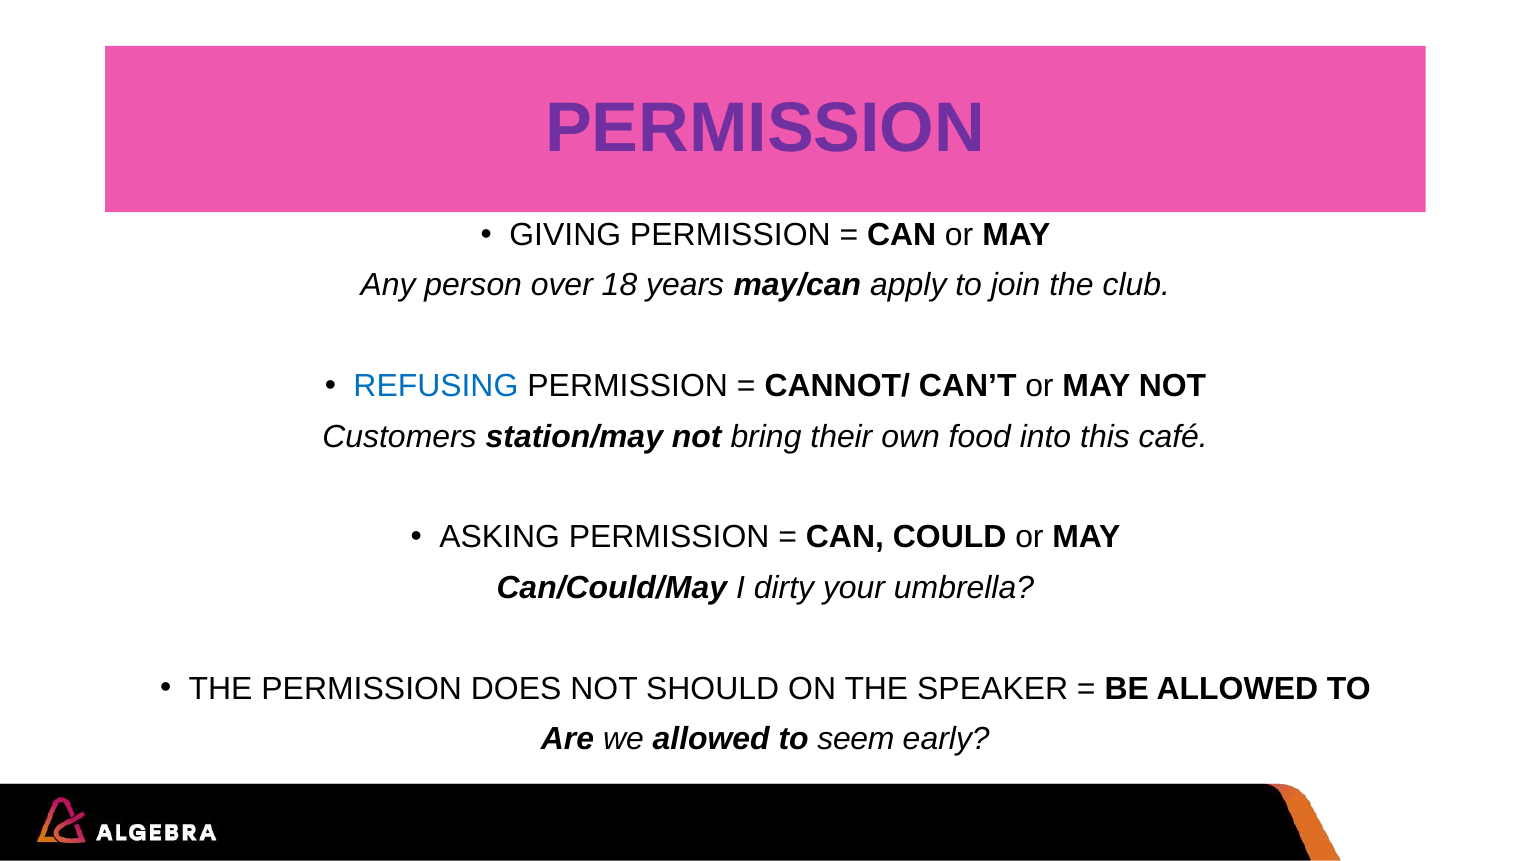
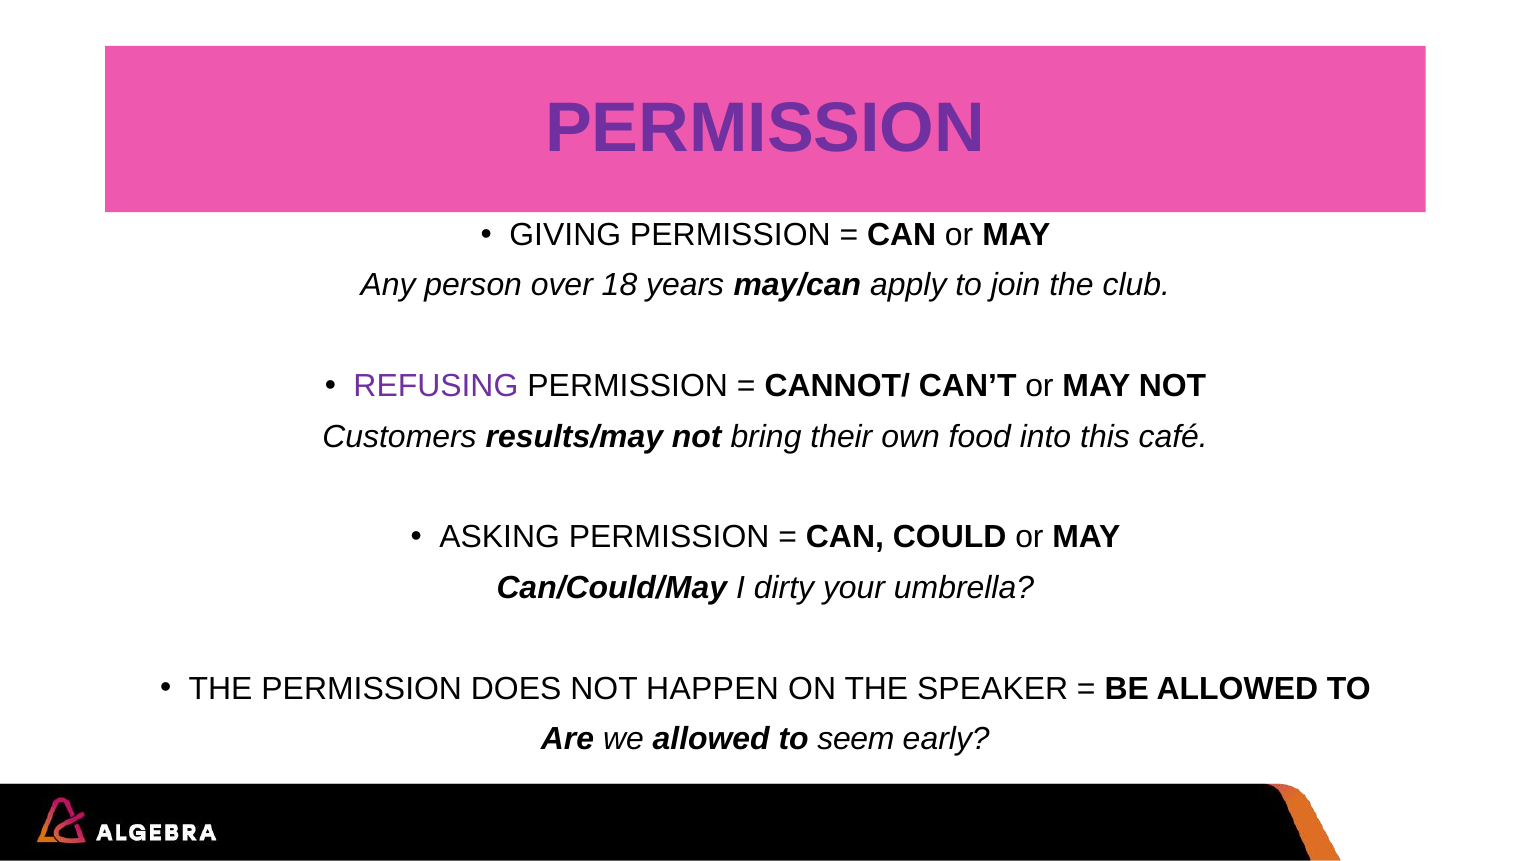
REFUSING colour: blue -> purple (436, 386)
station/may: station/may -> results/may (574, 437)
SHOULD: SHOULD -> HAPPEN (713, 689)
